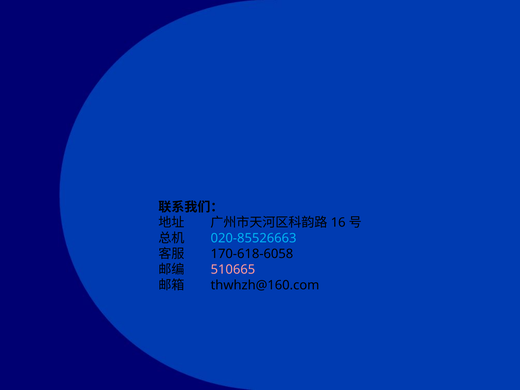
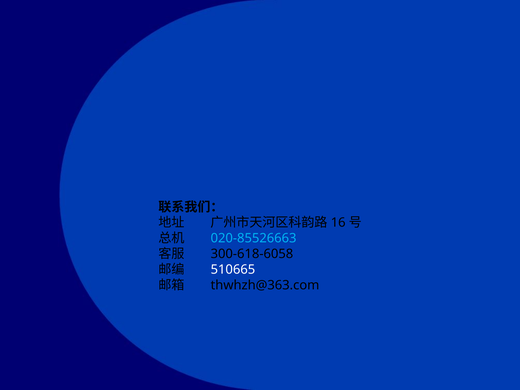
170-618-6058: 170-618-6058 -> 300-618-6058 (252, 254)
510665 colour: pink -> white (233, 269)
thwhzh@160.com: thwhzh@160.com -> thwhzh@363.com (265, 285)
